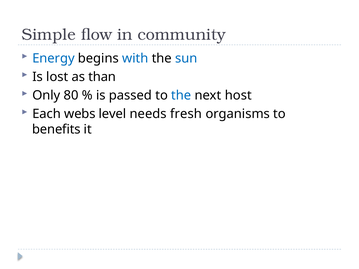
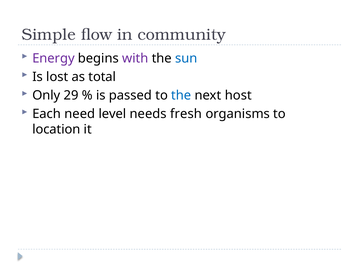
Energy colour: blue -> purple (53, 58)
with colour: blue -> purple (135, 58)
than: than -> total (102, 77)
80: 80 -> 29 (71, 95)
webs: webs -> need (80, 114)
benefits: benefits -> location (56, 129)
